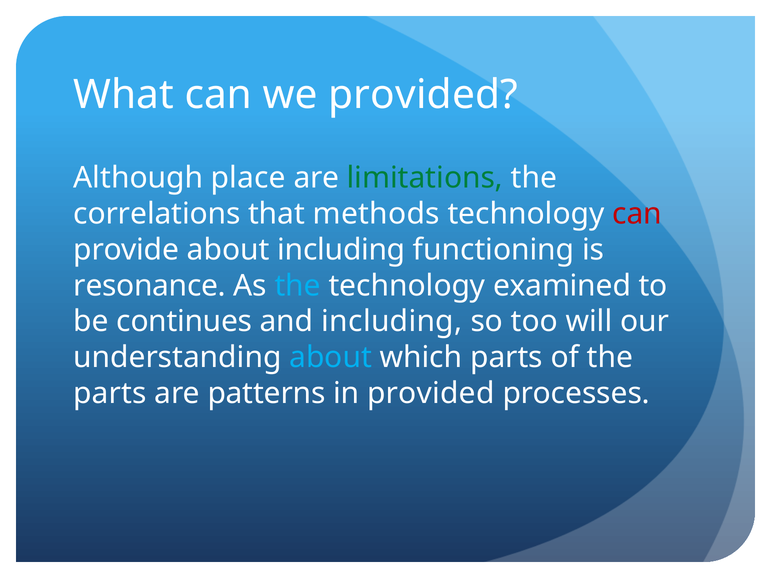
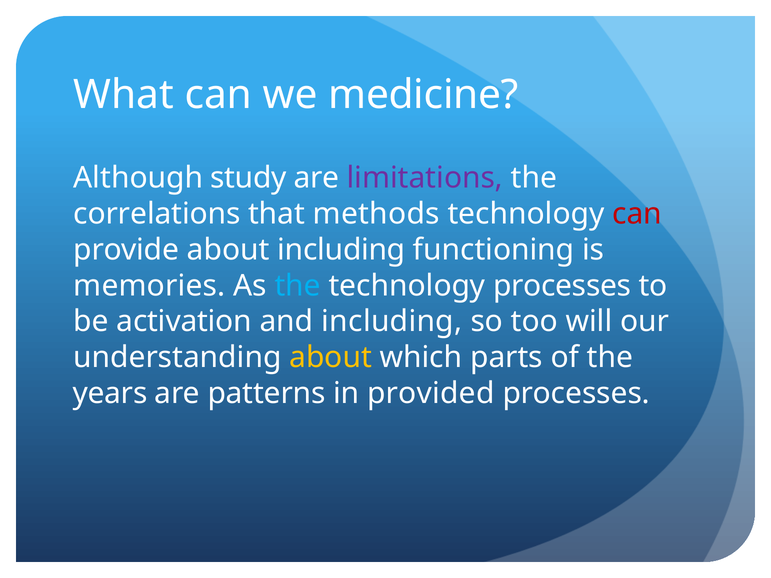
we provided: provided -> medicine (423, 95)
place: place -> study (248, 178)
limitations colour: green -> purple (425, 178)
resonance: resonance -> memories (149, 286)
technology examined: examined -> processes (562, 286)
continues: continues -> activation (184, 322)
about colour: light blue -> yellow (331, 358)
parts: parts -> years (110, 394)
